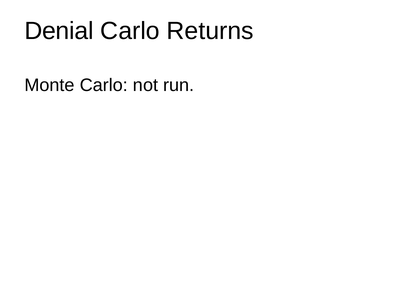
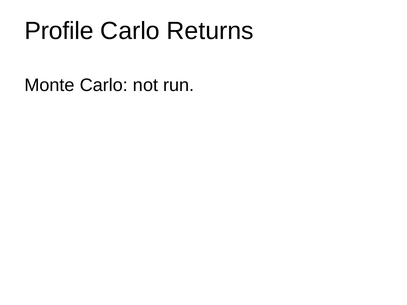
Denial: Denial -> Profile (59, 31)
